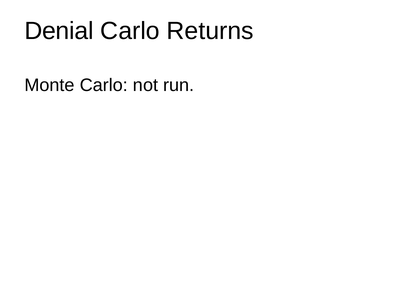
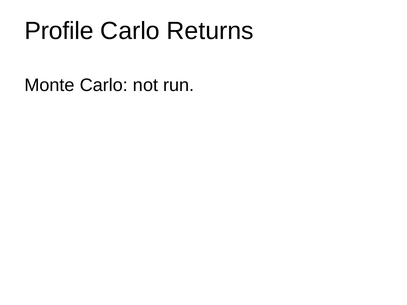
Denial: Denial -> Profile (59, 31)
